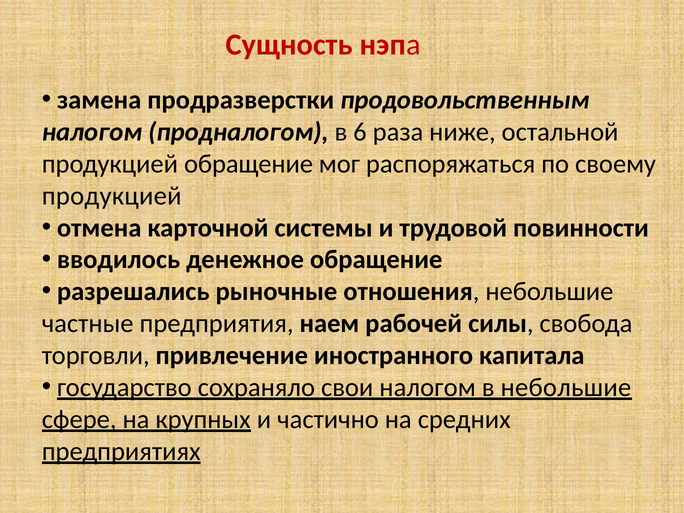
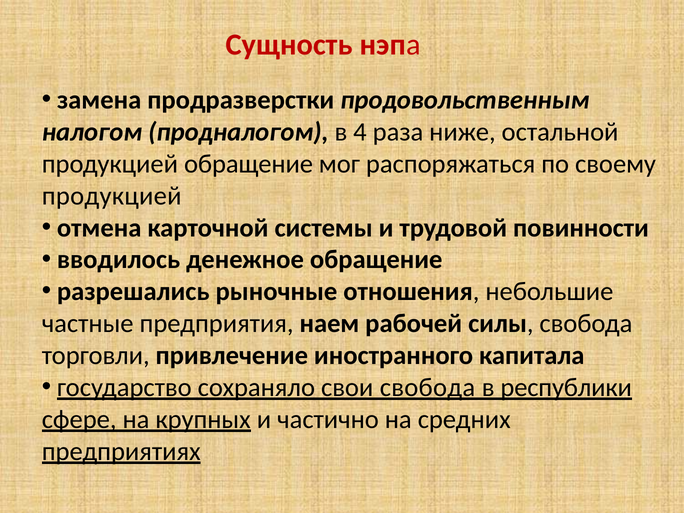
6: 6 -> 4 (360, 132)
свои налогом: налогом -> свобода (427, 387)
в небольшие: небольшие -> республики (566, 387)
